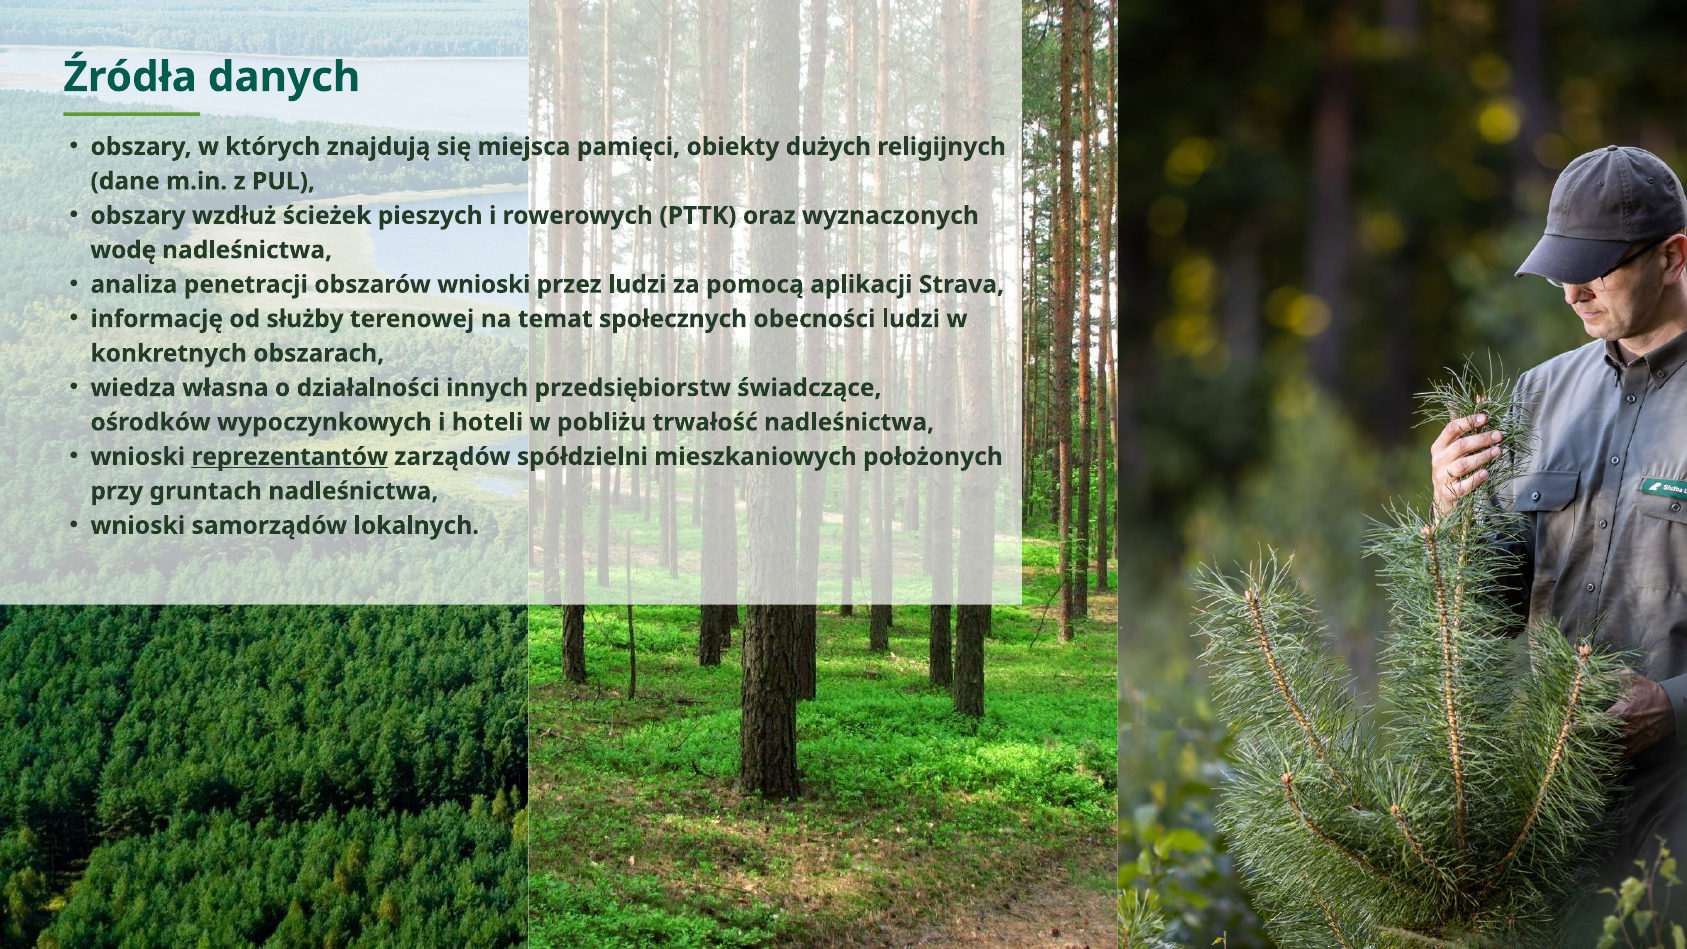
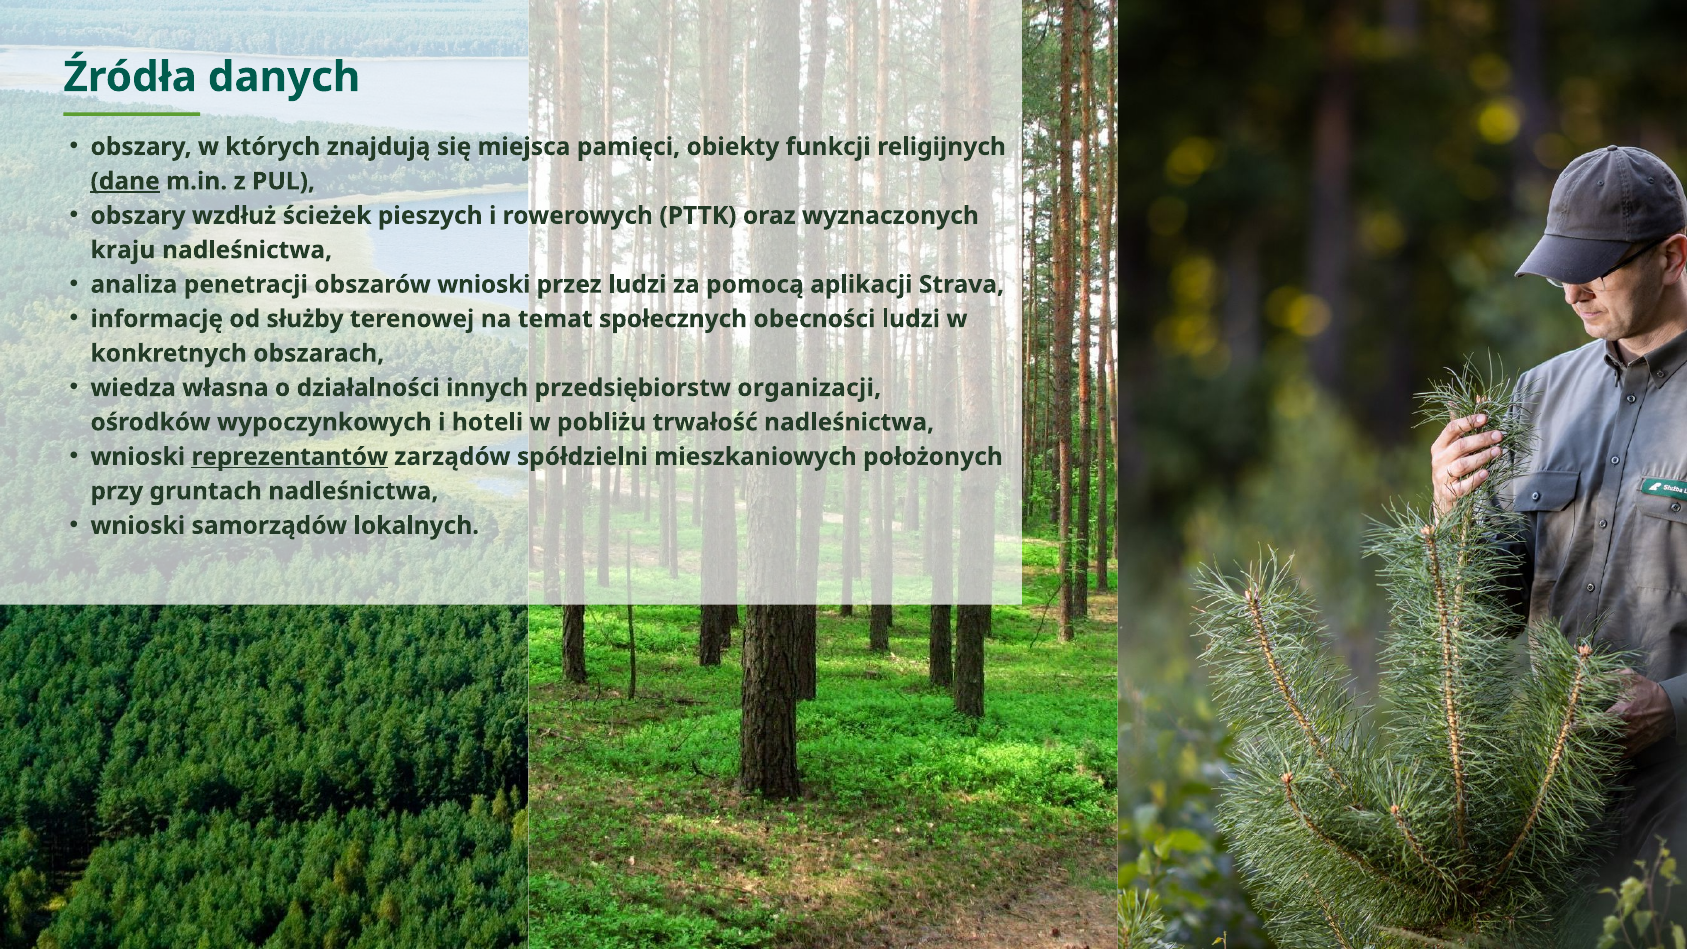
dużych: dużych -> funkcji (828, 147)
dane underline: none -> present (125, 181)
wodę: wodę -> kraju (123, 250)
świadczące: świadczące -> organizacji (809, 388)
